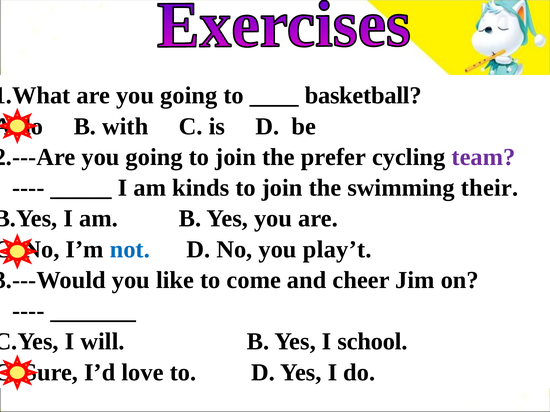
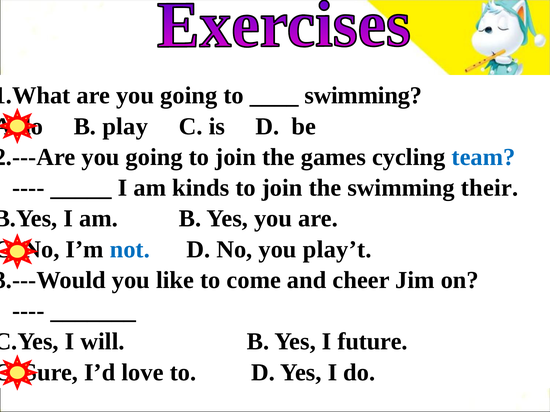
basketball: basketball -> swimming (363, 96)
with: with -> play (125, 126)
prefer: prefer -> games (333, 157)
team colour: purple -> blue (483, 157)
school: school -> future (373, 342)
